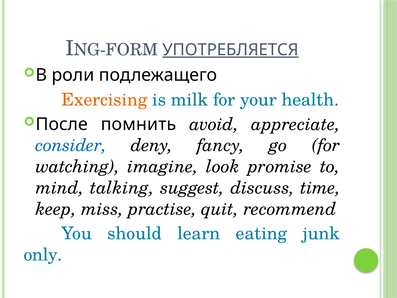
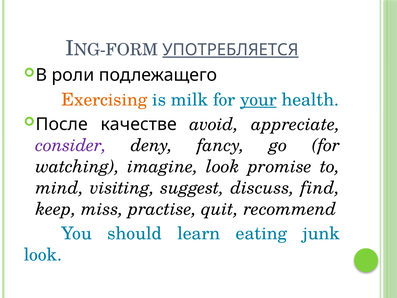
your underline: none -> present (258, 100)
помнить: помнить -> качестве (139, 124)
consider colour: blue -> purple (71, 145)
talking: talking -> visiting (122, 188)
time: time -> find (320, 188)
only: only -> look (43, 254)
